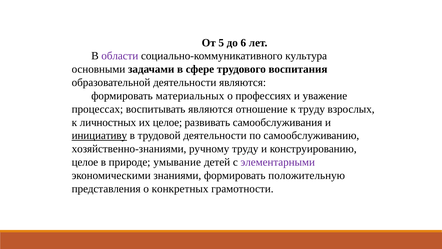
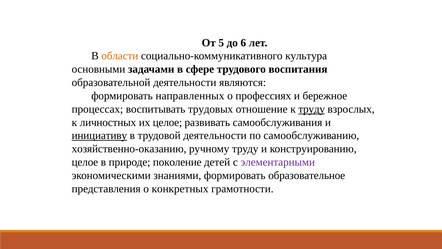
области colour: purple -> orange (120, 56)
материальных: материальных -> направленных (190, 96)
уважение: уважение -> бережное (325, 96)
воспитывать являются: являются -> трудовых (211, 109)
труду underline: none -> present (312, 109)
хозяйственно-знаниями: хозяйственно-знаниями -> хозяйственно-оказанию (129, 149)
умывание: умывание -> поколение (177, 162)
положительную: положительную -> образовательное (307, 175)
